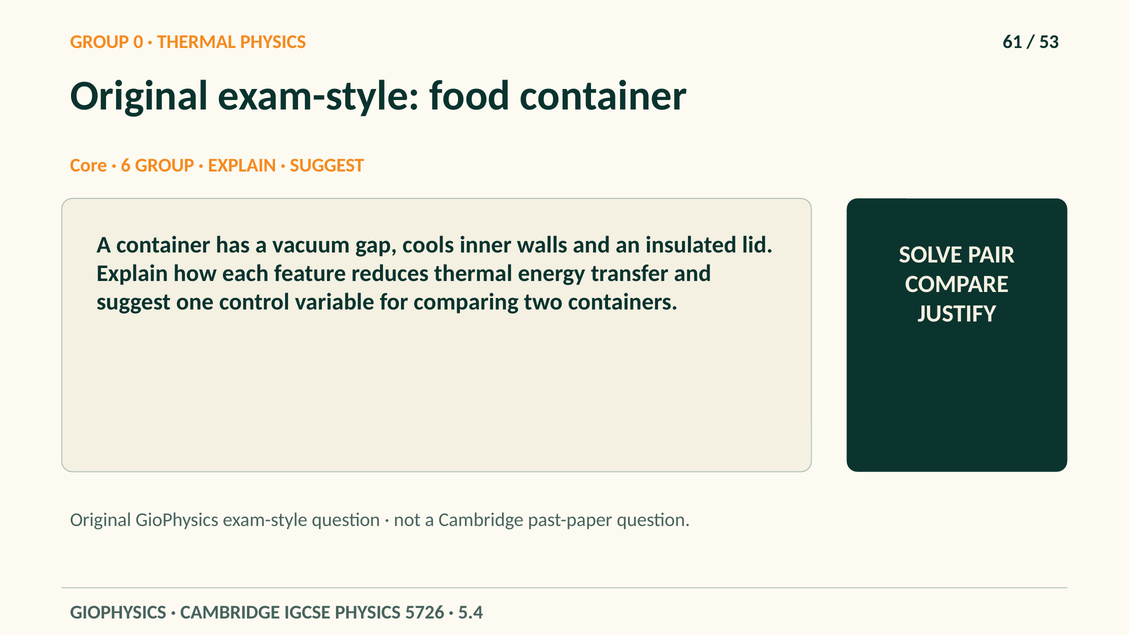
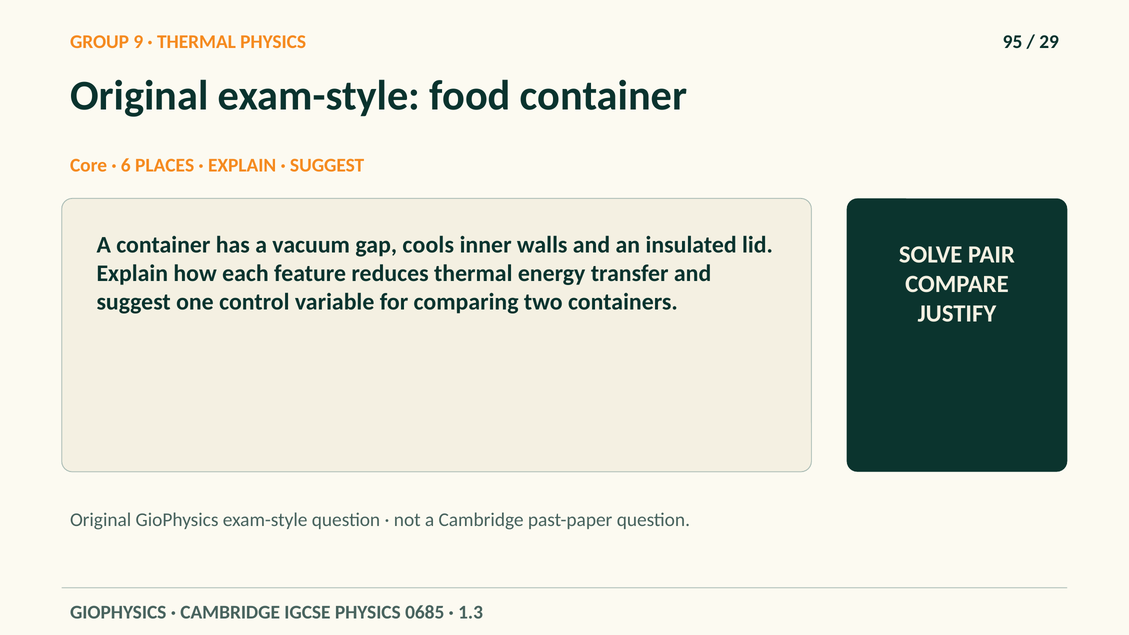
0: 0 -> 9 (138, 42)
61: 61 -> 95 (1013, 42)
53: 53 -> 29 (1049, 42)
6 GROUP: GROUP -> PLACES (165, 165)
5726: 5726 -> 0685 (425, 613)
5.4: 5.4 -> 1.3 (471, 613)
